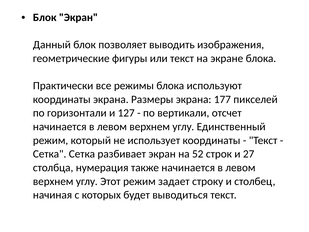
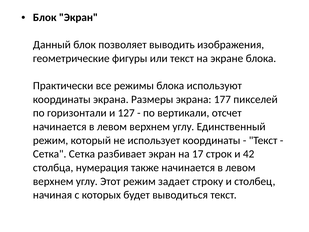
52: 52 -> 17 (198, 154)
27: 27 -> 42 (249, 154)
